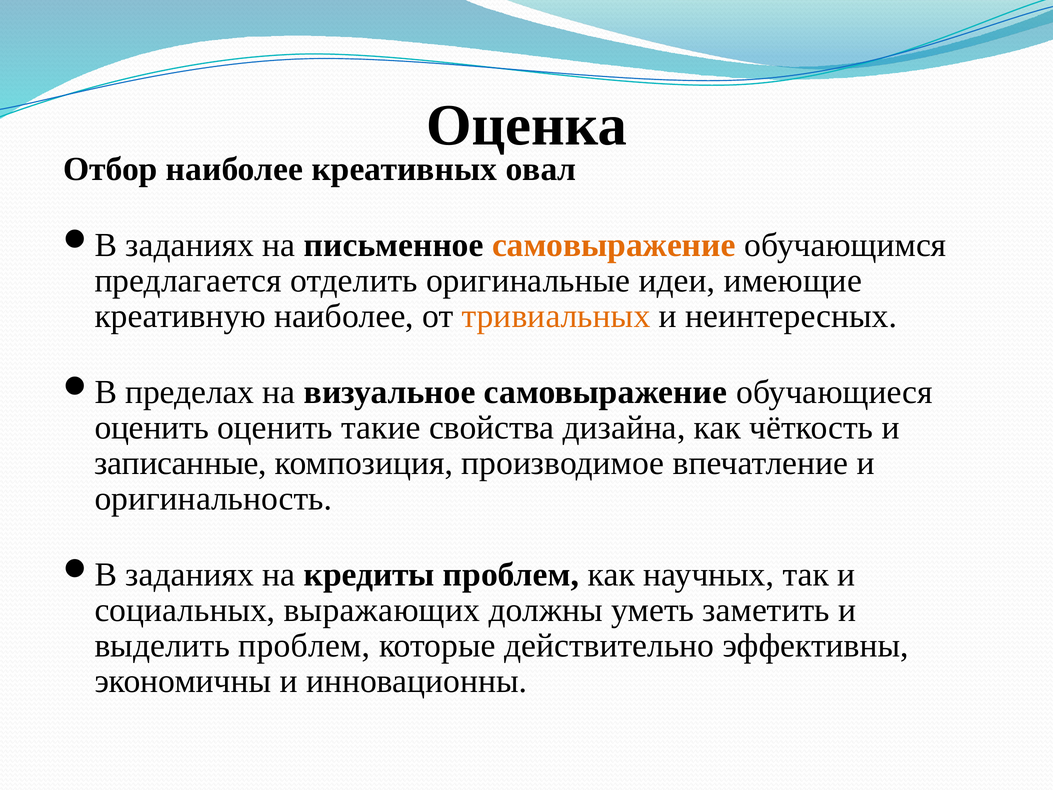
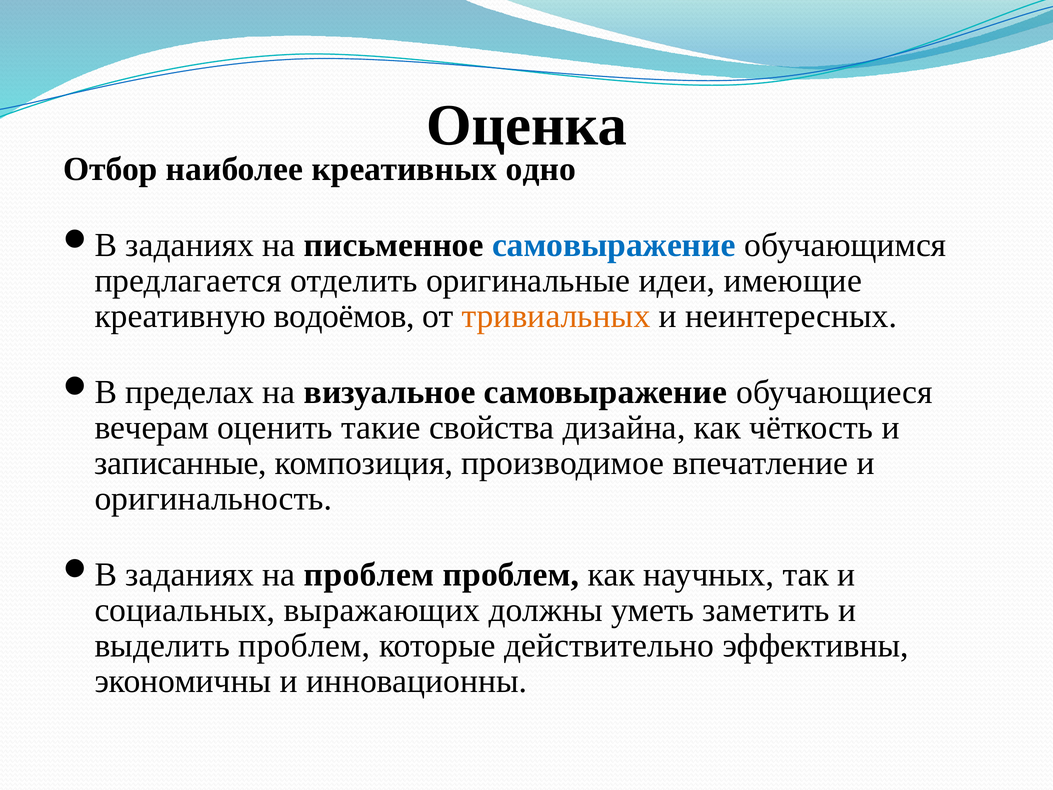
овал: овал -> одно (541, 169)
самовыражение colour: orange -> blue (614, 245)
креативную наиболее: наиболее -> водоёмов (344, 316)
оценить: оценить -> вечерам (152, 427)
на кредиты: кредиты -> проблем (369, 574)
